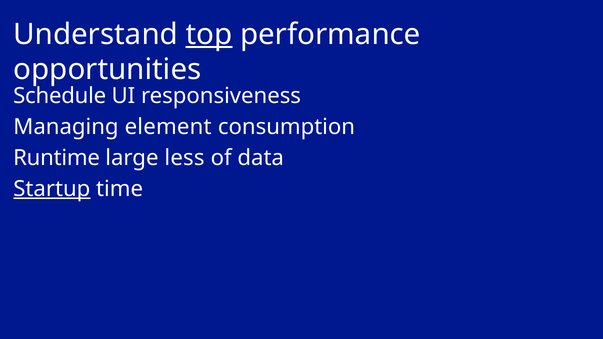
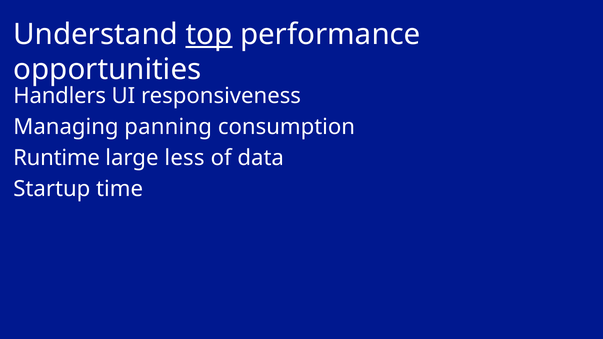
Schedule: Schedule -> Handlers (60, 96)
element: element -> panning (168, 127)
Startup underline: present -> none (52, 189)
